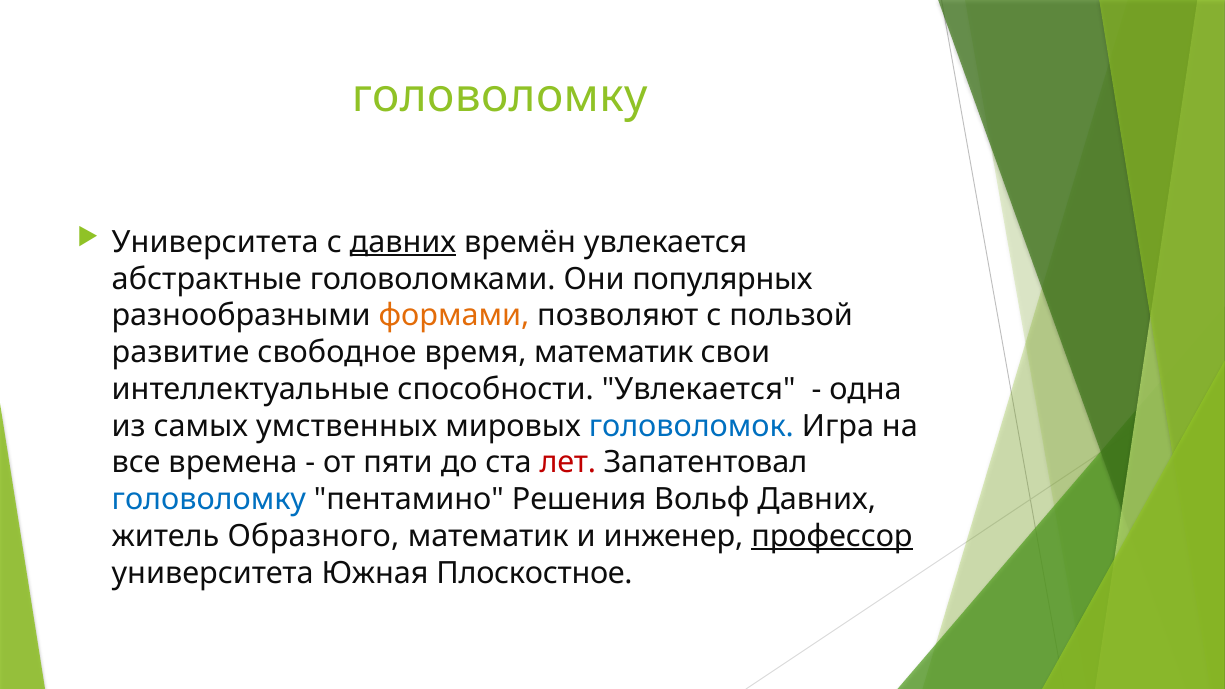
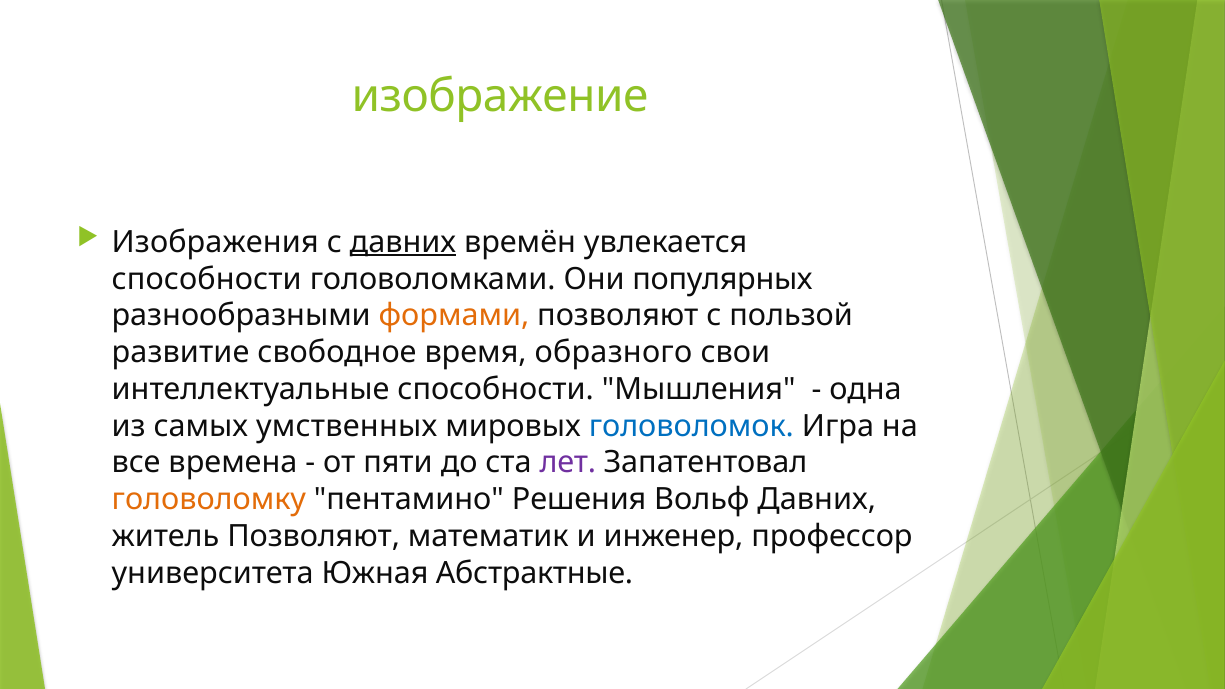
головоломку: головоломку -> изображение (500, 97)
Университета: Университета -> Изображения (215, 242)
абстрактные: абстрактные -> способности (207, 279)
время математик: математик -> образного (613, 352)
способности Увлекается: Увлекается -> Мышления (699, 389)
лет colour: red -> purple (568, 463)
головоломку colour: blue -> orange (209, 499)
житель Образного: Образного -> Позволяют (314, 536)
профессор underline: present -> none (832, 536)
Плоскостное: Плоскостное -> Абстрактные (535, 573)
